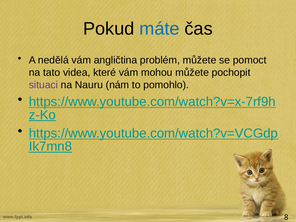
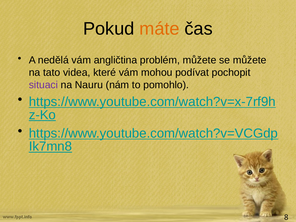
máte colour: blue -> orange (159, 29)
se pomoct: pomoct -> můžete (250, 60)
mohou můžete: můžete -> podívat (192, 72)
